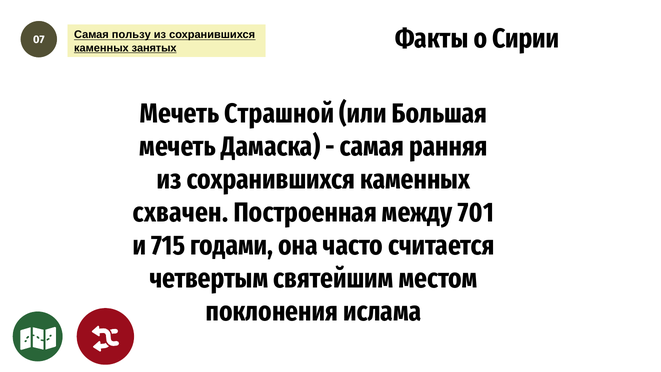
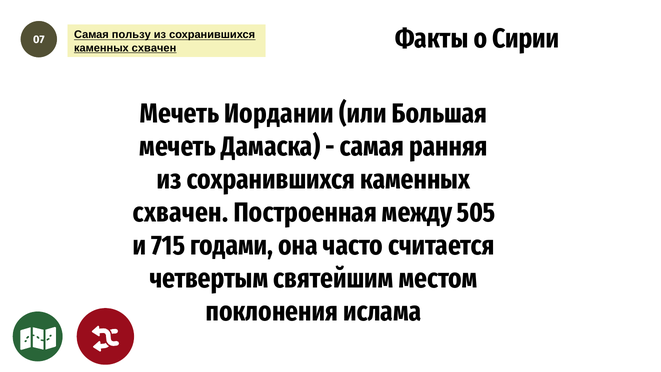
занятых: занятых -> схвачен (154, 48)
Страшной: Страшной -> Иордании (279, 113)
701: 701 -> 505 (476, 213)
